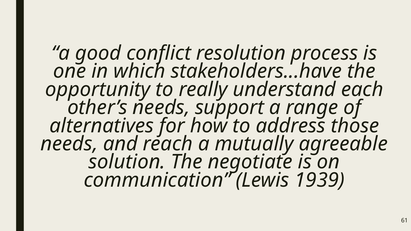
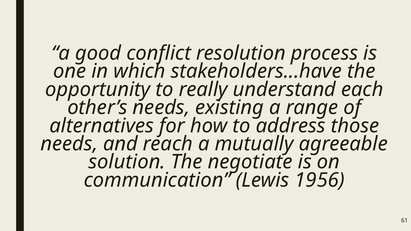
support: support -> existing (230, 108)
1939: 1939 -> 1956 (320, 180)
